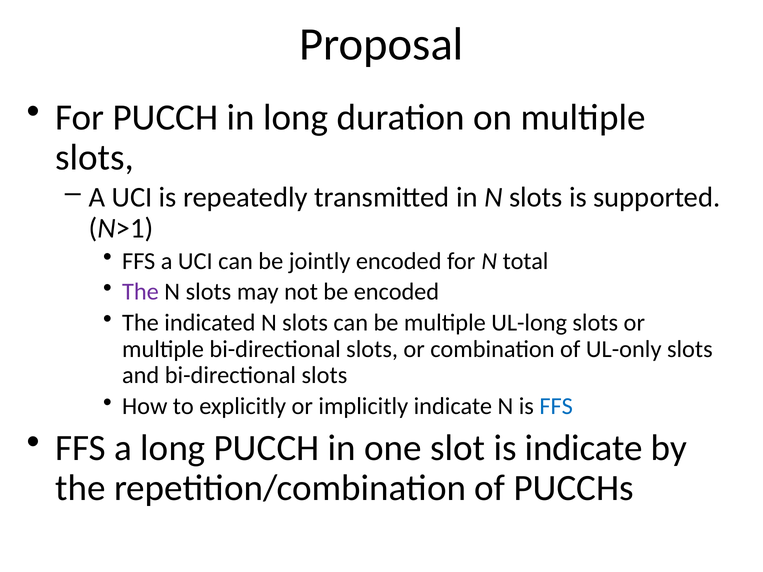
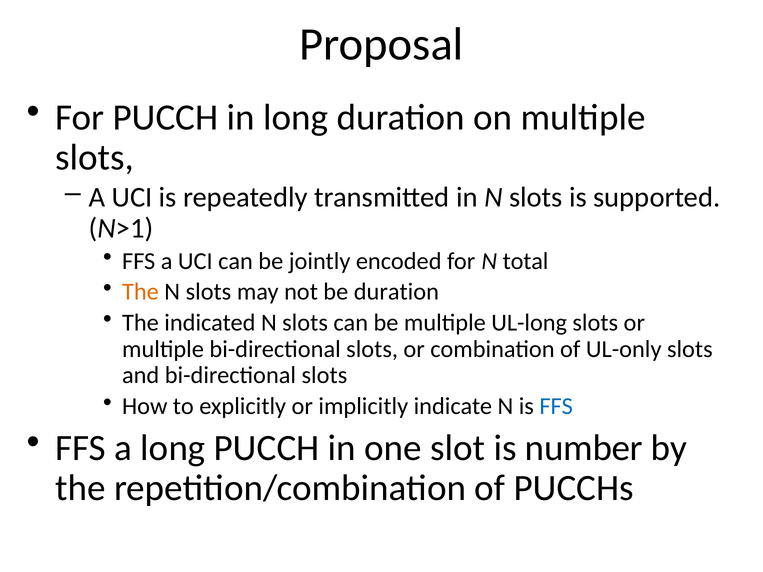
The colour: purple -> orange (140, 292)
be encoded: encoded -> duration (396, 292)
is indicate: indicate -> number (584, 448)
